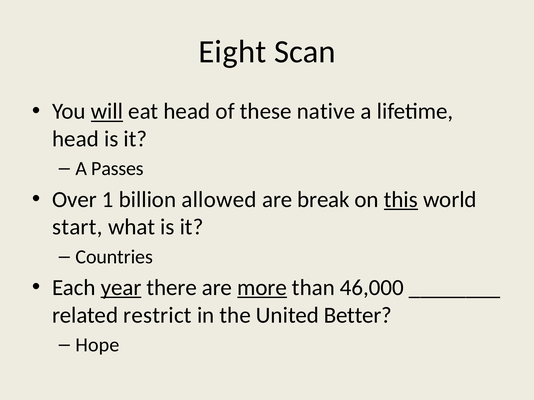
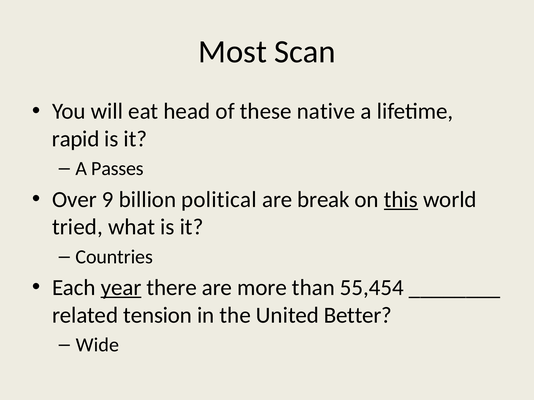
Eight: Eight -> Most (233, 52)
will underline: present -> none (107, 112)
head: head -> rapid (76, 139)
1: 1 -> 9 (108, 200)
allowed: allowed -> political (219, 200)
start: start -> tried (77, 227)
more underline: present -> none (262, 288)
46,000: 46,000 -> 55,454 (372, 288)
restrict: restrict -> tension (158, 315)
Hope: Hope -> Wide (97, 345)
